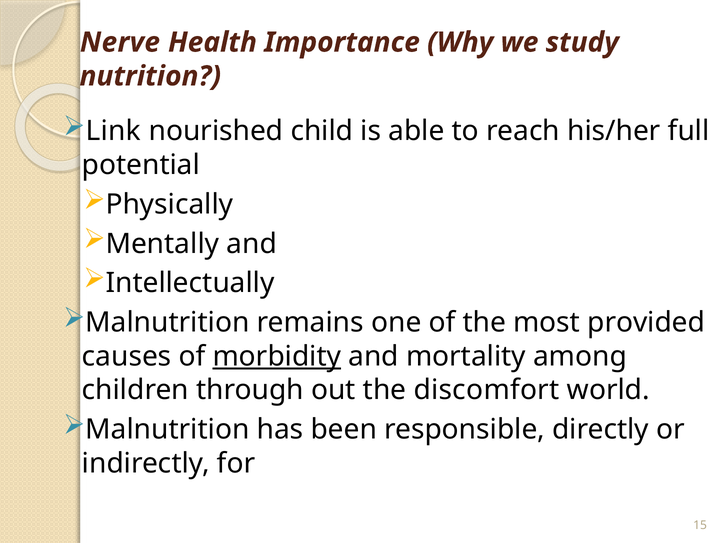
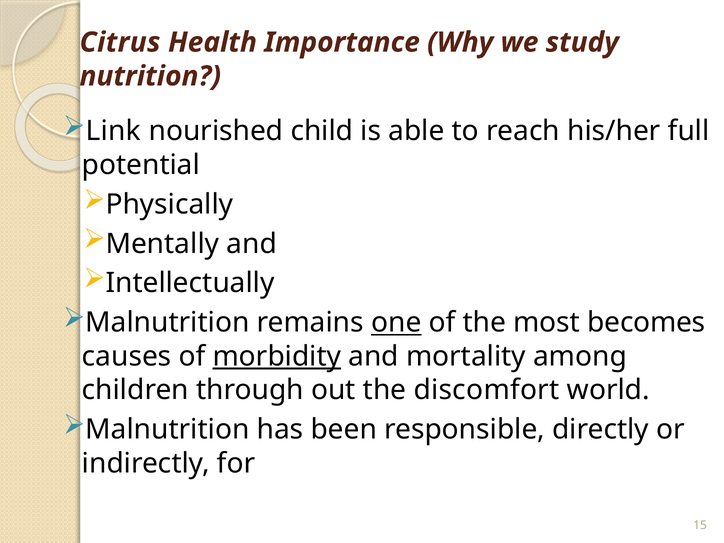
Nerve: Nerve -> Citrus (120, 42)
one underline: none -> present (396, 323)
provided: provided -> becomes (646, 323)
